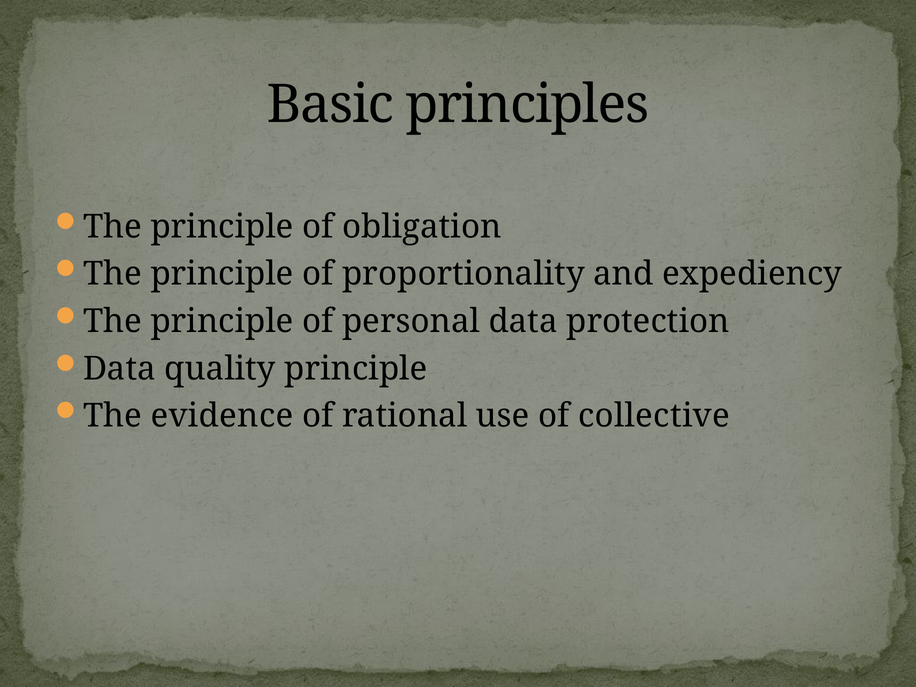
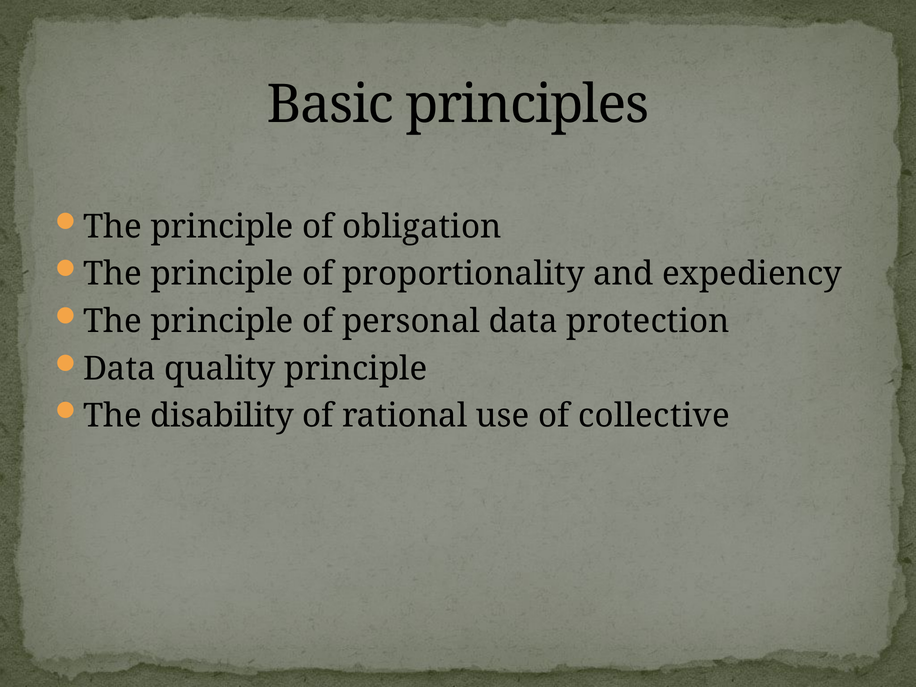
evidence: evidence -> disability (222, 416)
